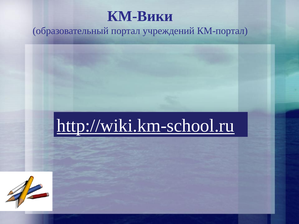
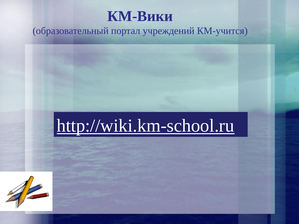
КМ-портал: КМ-портал -> КМ-учится (222, 31)
